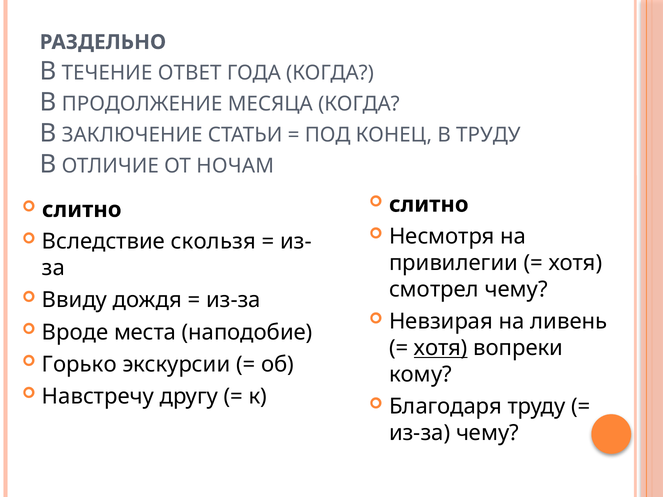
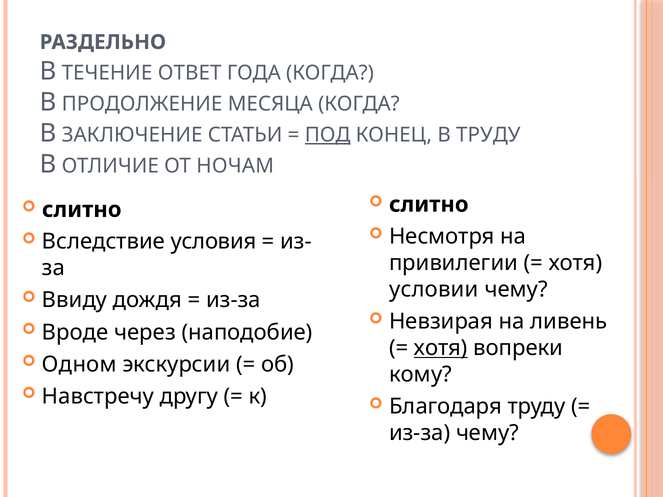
ПОД underline: none -> present (328, 135)
скользя: скользя -> условия (213, 242)
смотрел: смотрел -> условии (434, 290)
места: места -> через (145, 332)
Горько: Горько -> Одном (79, 364)
